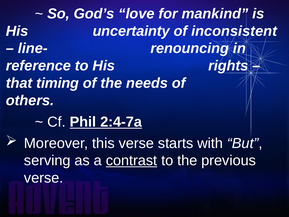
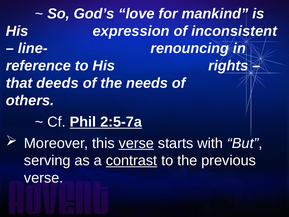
uncertainty: uncertainty -> expression (131, 31)
timing: timing -> deeds (58, 83)
2:4-7a: 2:4-7a -> 2:5-7a (121, 122)
verse underline: none -> present (136, 143)
